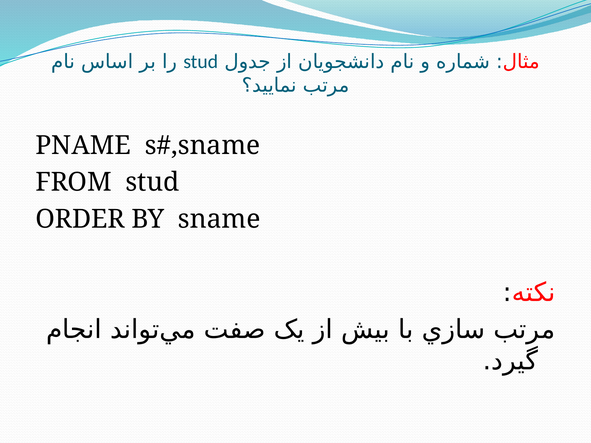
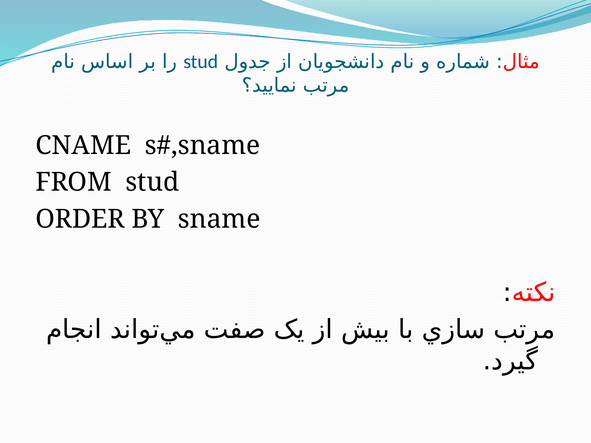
PNAME: PNAME -> CNAME (83, 146)
